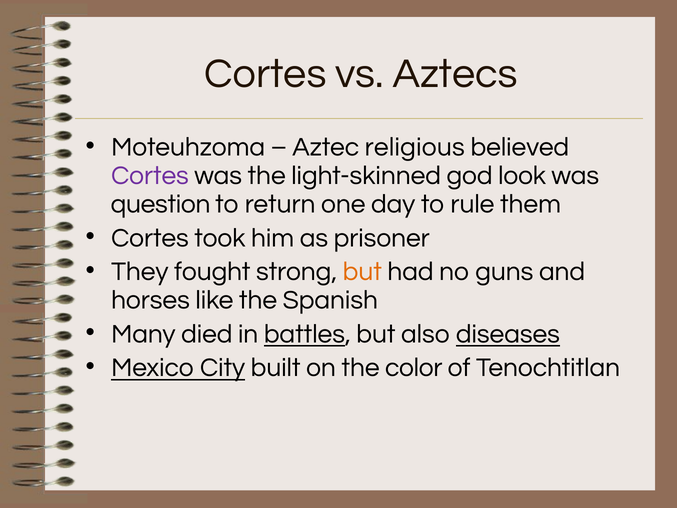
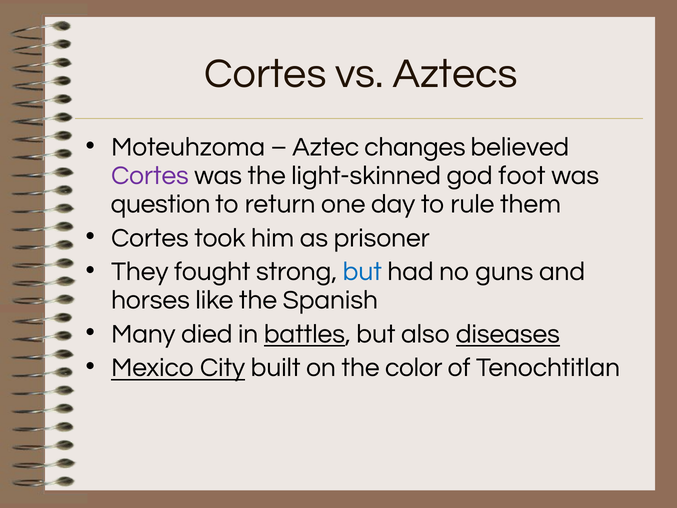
religious: religious -> changes (415, 147)
look: look -> foot (522, 176)
but colour: orange -> blue (362, 272)
